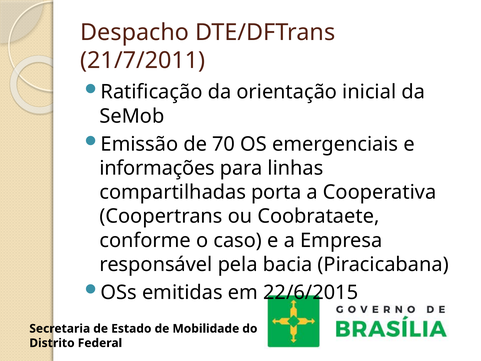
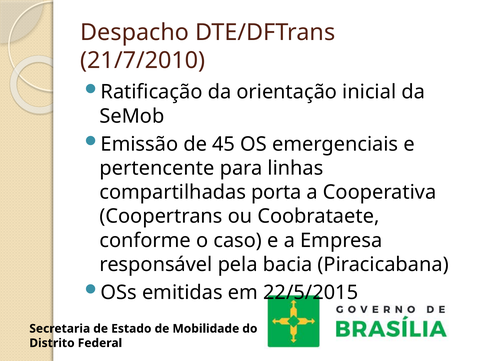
21/7/2011: 21/7/2011 -> 21/7/2010 (143, 61)
70: 70 -> 45 (224, 144)
informações: informações -> pertencente (157, 168)
22/6/2015: 22/6/2015 -> 22/5/2015 (311, 292)
